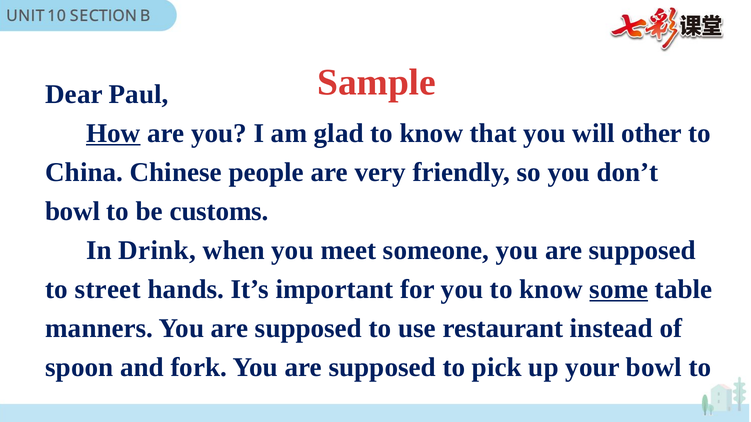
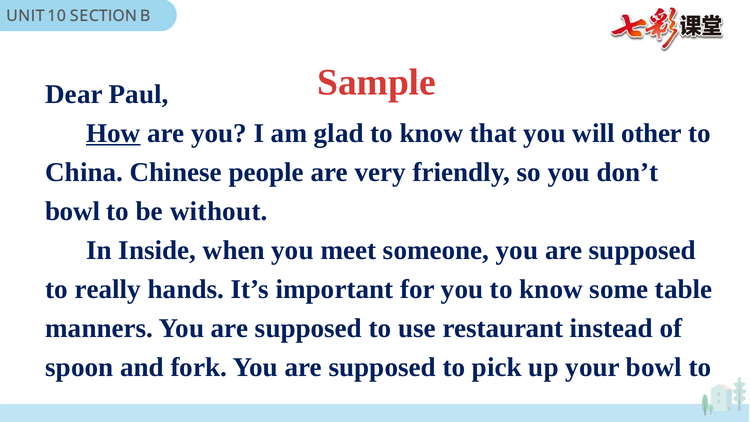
customs: customs -> without (219, 211)
Drink: Drink -> Inside (157, 250)
street: street -> really (108, 289)
some underline: present -> none (619, 289)
